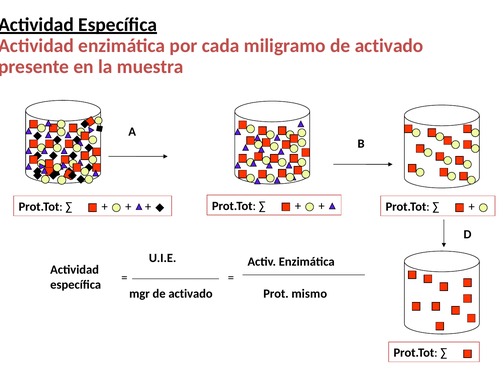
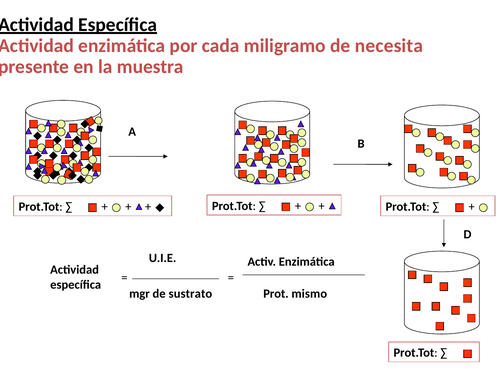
miligramo de activado: activado -> necesita (389, 46)
mgr de activado: activado -> sustrato (190, 293)
